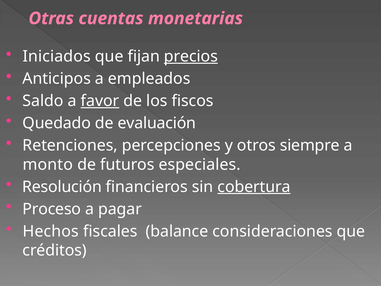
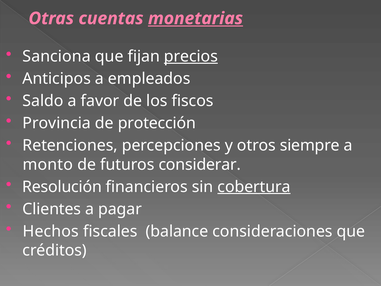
monetarias underline: none -> present (196, 18)
Iniciados: Iniciados -> Sanciona (57, 56)
favor underline: present -> none (100, 101)
Quedado: Quedado -> Provincia (57, 123)
evaluación: evaluación -> protección (157, 123)
especiales: especiales -> considerar (200, 164)
Proceso: Proceso -> Clientes (52, 209)
